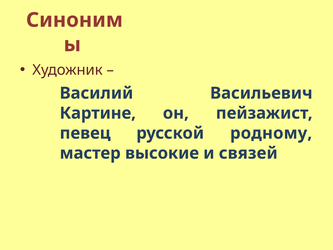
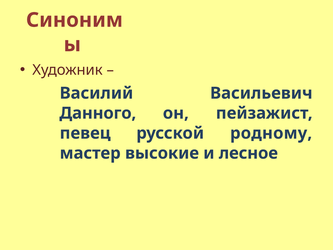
Картине: Картине -> Данного (98, 113)
связей: связей -> лесное (248, 153)
